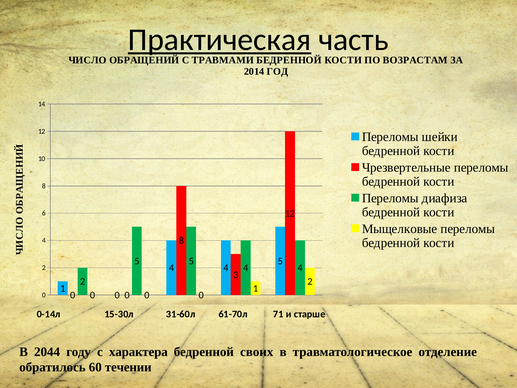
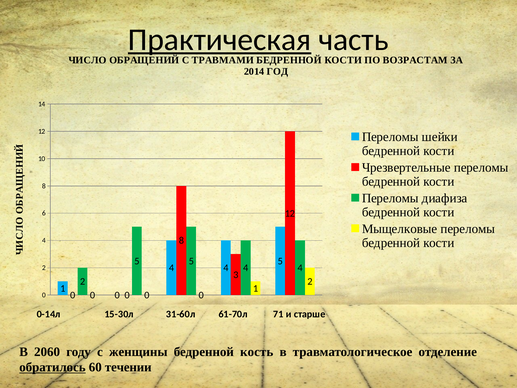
2044: 2044 -> 2060 (47, 352)
характера: характера -> женщины (138, 352)
своих: своих -> кость (257, 352)
обратилось underline: none -> present (52, 367)
